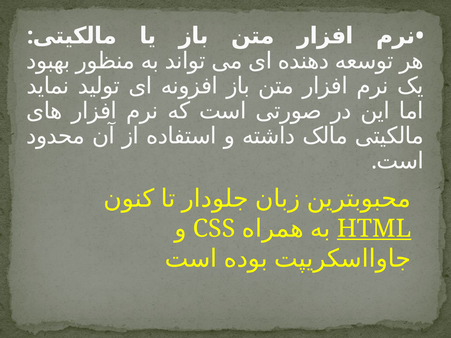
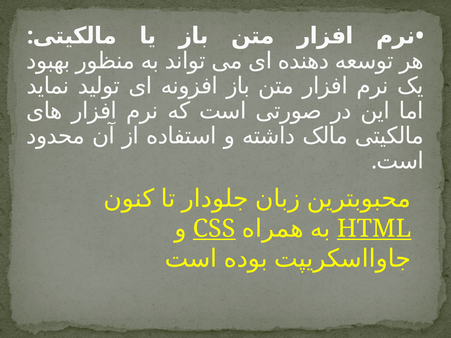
CSS underline: none -> present (214, 229)
